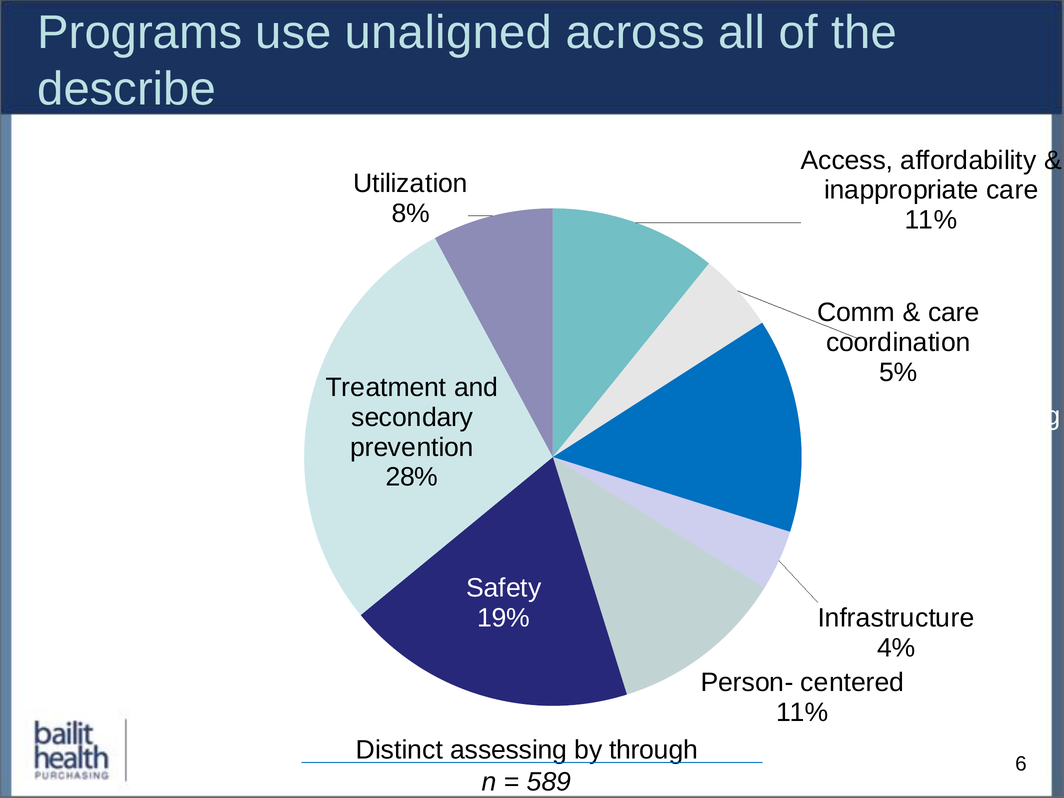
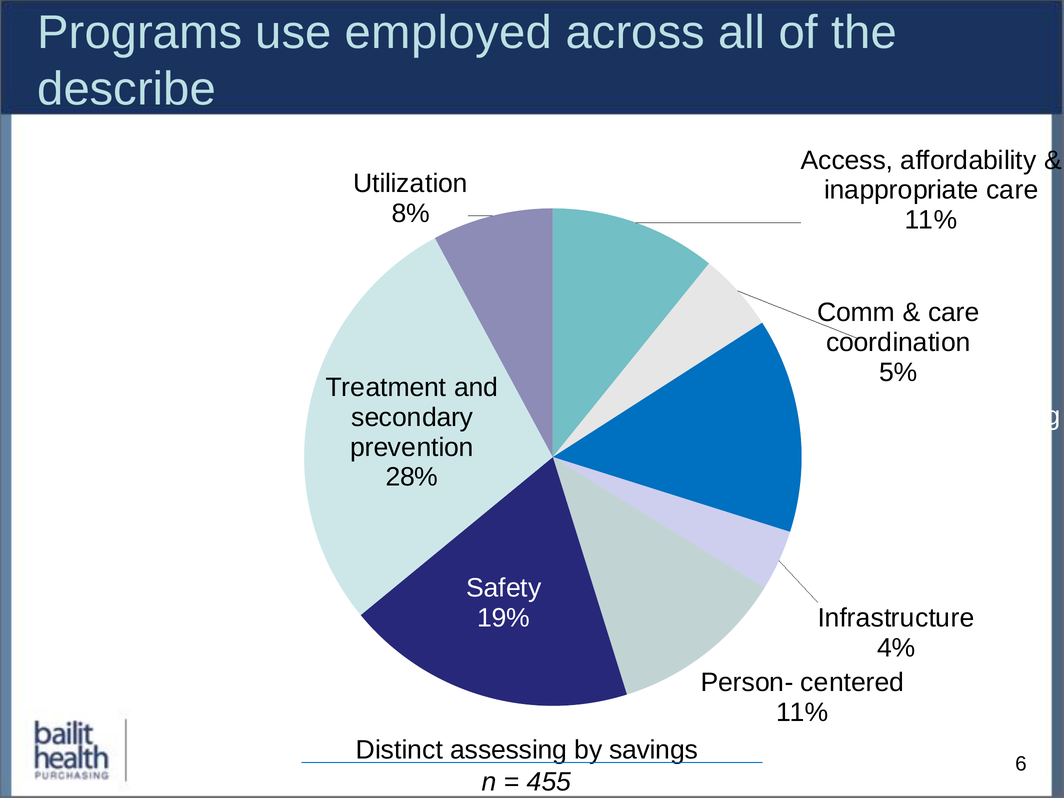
unaligned: unaligned -> employed (448, 33)
through: through -> savings (654, 750)
589: 589 -> 455 (549, 782)
